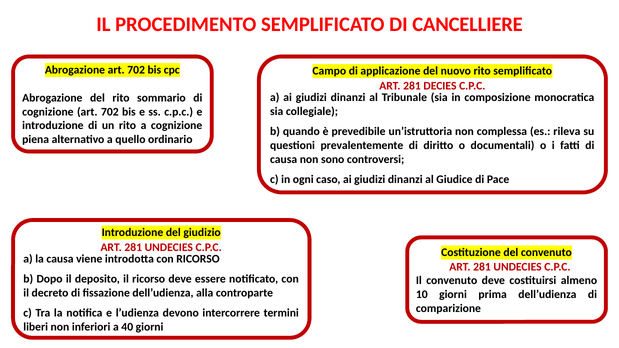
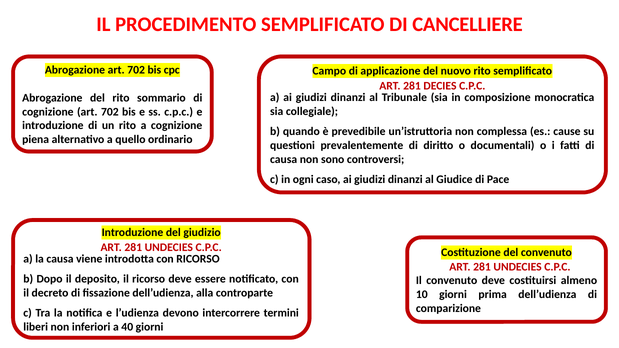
rileva: rileva -> cause (567, 131)
